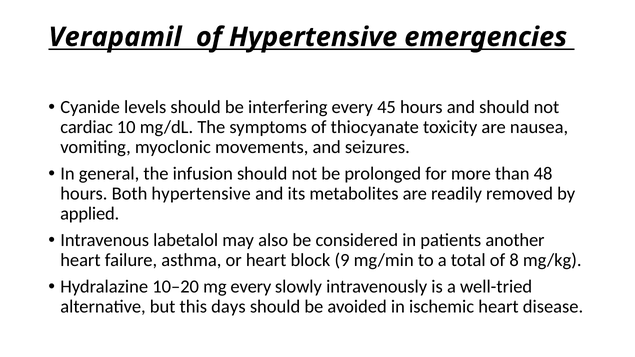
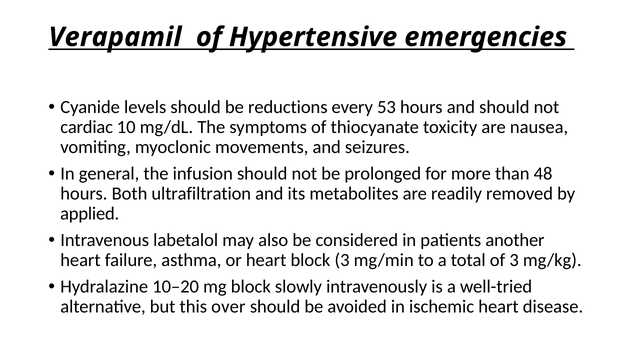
interfering: interfering -> reductions (288, 107)
45: 45 -> 53 (386, 107)
Both hypertensive: hypertensive -> ultrafiltration (201, 194)
block 9: 9 -> 3 (342, 260)
of 8: 8 -> 3 (514, 260)
mg every: every -> block (251, 287)
days: days -> over (228, 307)
